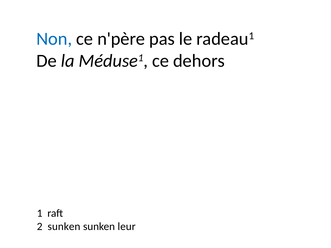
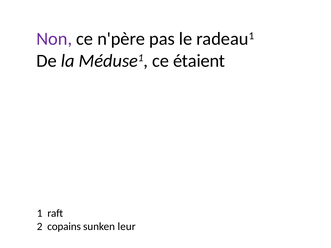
Non colour: blue -> purple (54, 39)
dehors: dehors -> étaient (199, 61)
2 sunken: sunken -> copains (64, 227)
